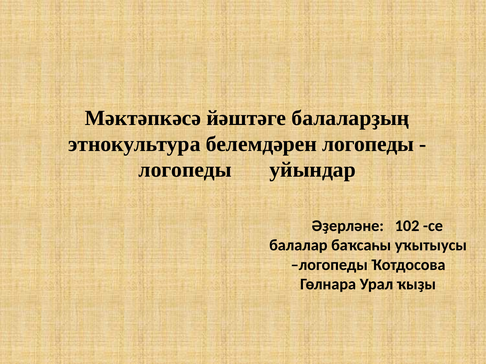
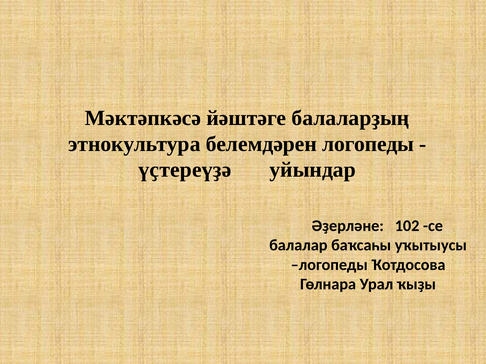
логопеды: логопеды -> үҫтереүҙә (185, 170)
